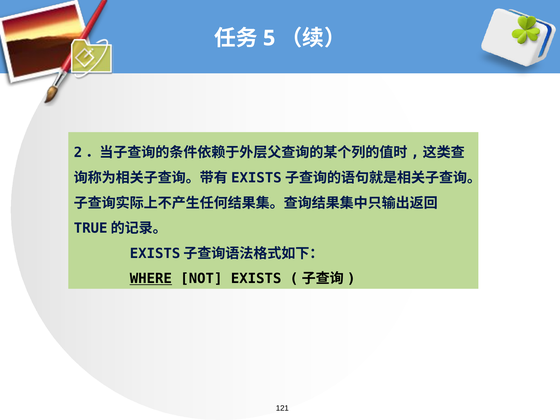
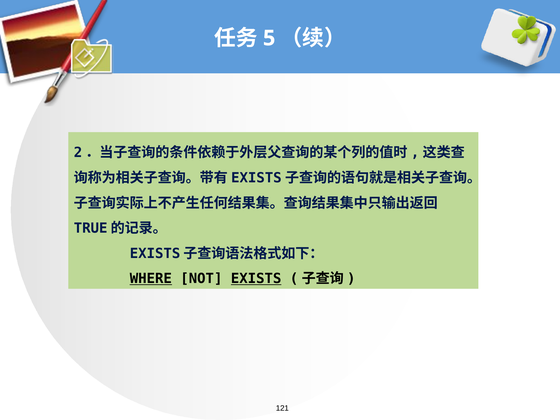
EXISTS underline: none -> present (256, 279)
